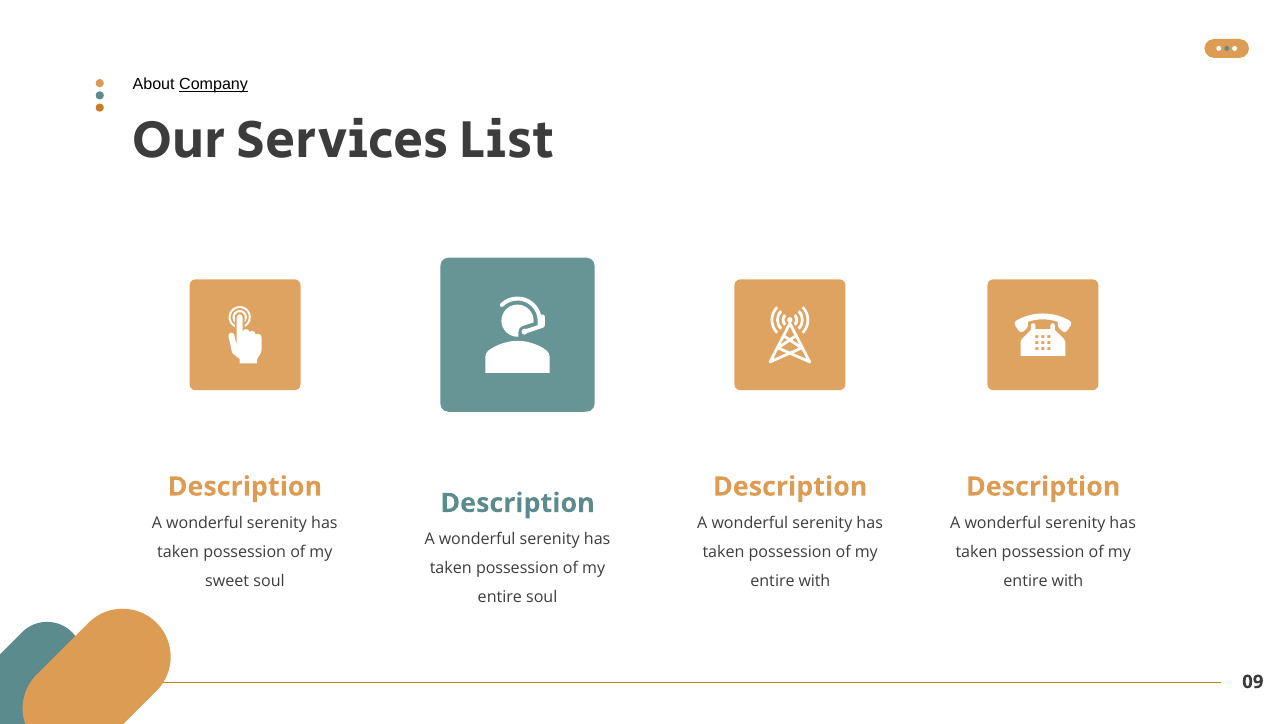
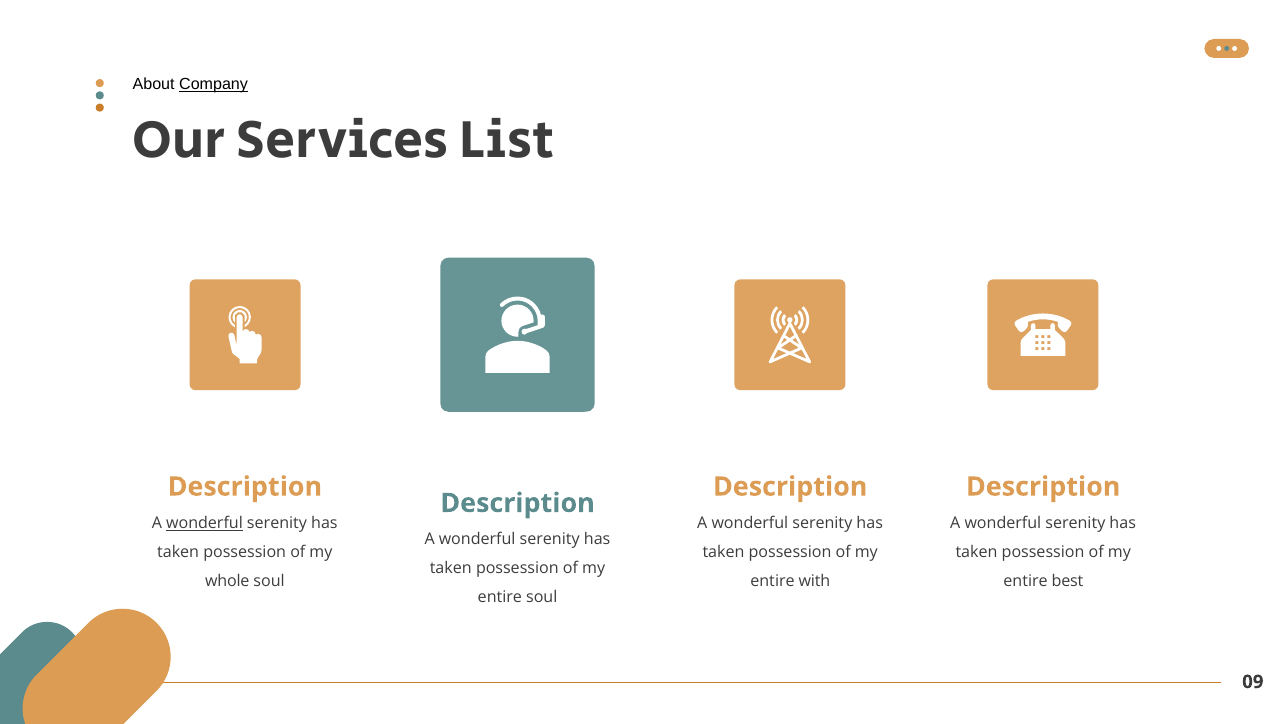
wonderful underline: none -> present (205, 524)
sweet: sweet -> whole (227, 582)
with: with -> best (1068, 582)
